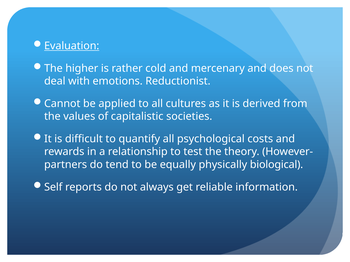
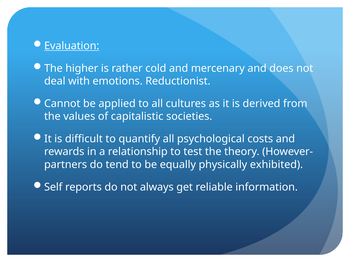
biological: biological -> exhibited (276, 165)
